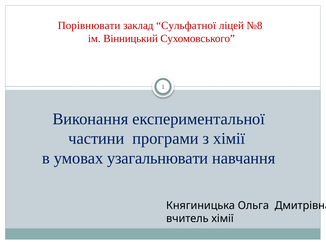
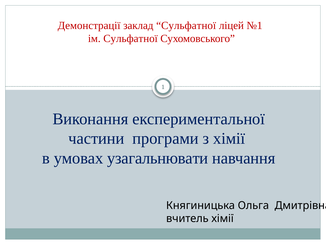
Порівнювати: Порівнювати -> Демонстрації (89, 25)
№8: №8 -> №1 (254, 25)
ім Вінницький: Вінницький -> Сульфатної (131, 38)
